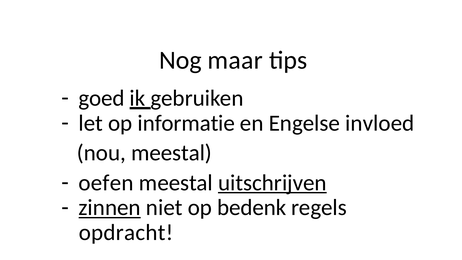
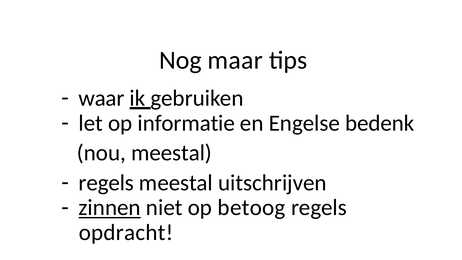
goed: goed -> waar (102, 98)
invloed: invloed -> bedenk (380, 123)
oefen: oefen -> regels (106, 183)
uitschrijven underline: present -> none (272, 183)
bedenk: bedenk -> betoog (251, 208)
